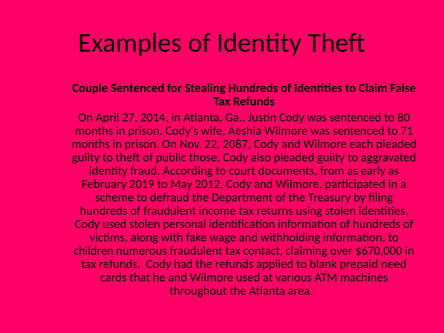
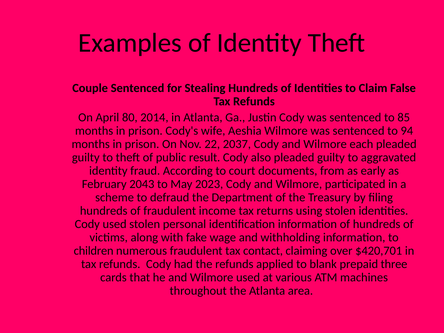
27: 27 -> 80 (130, 117)
80: 80 -> 85 (404, 117)
71: 71 -> 94 (407, 131)
2087: 2087 -> 2037 (237, 144)
those: those -> result (205, 157)
2019: 2019 -> 2043 (142, 184)
2012: 2012 -> 2023 (209, 184)
$670,000: $670,000 -> $420,701 (379, 251)
need: need -> three (394, 264)
